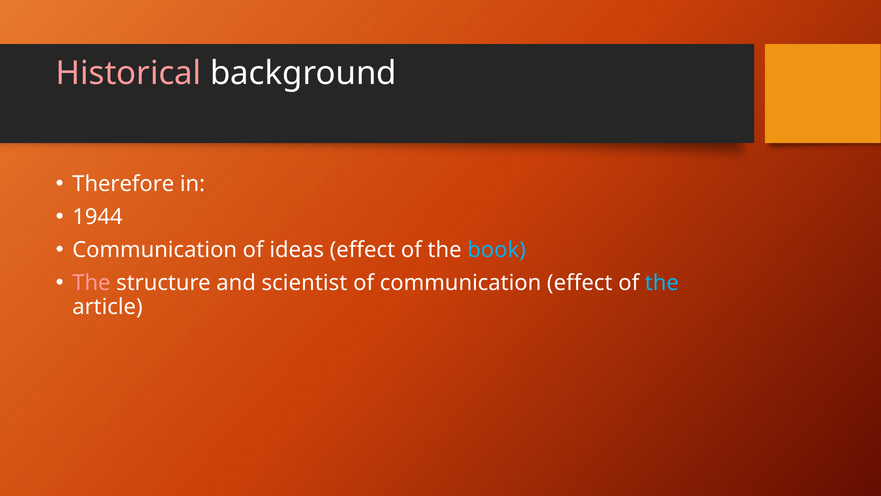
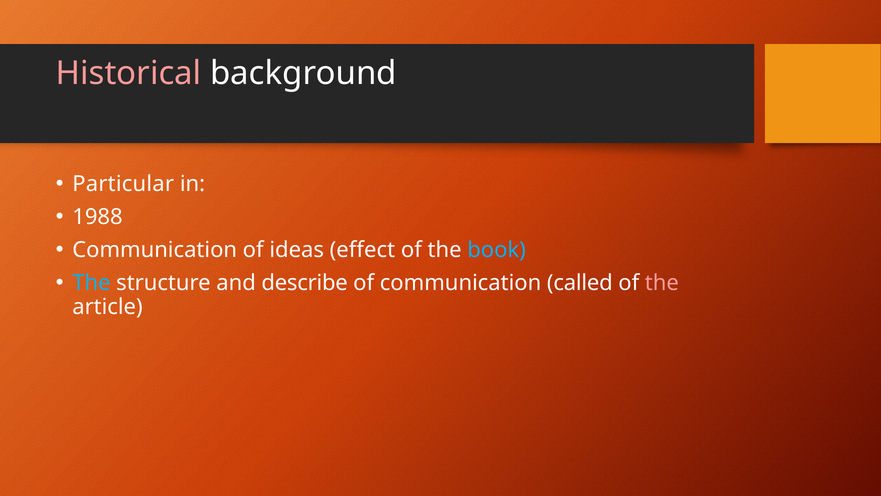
Therefore: Therefore -> Particular (123, 184)
1944: 1944 -> 1988 (97, 217)
The colour: pink -> light blue (91, 283)
scientist: scientist -> describe (305, 283)
communication effect: effect -> called (580, 283)
the colour: light blue -> pink (662, 283)
